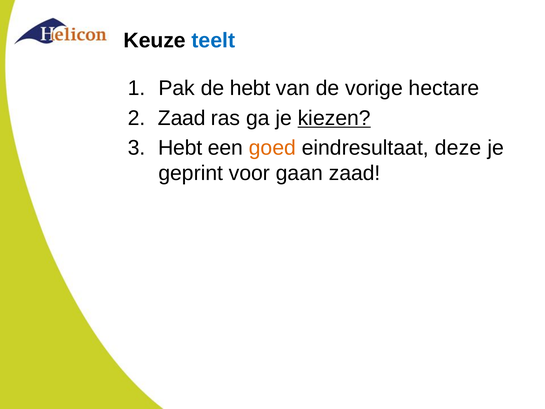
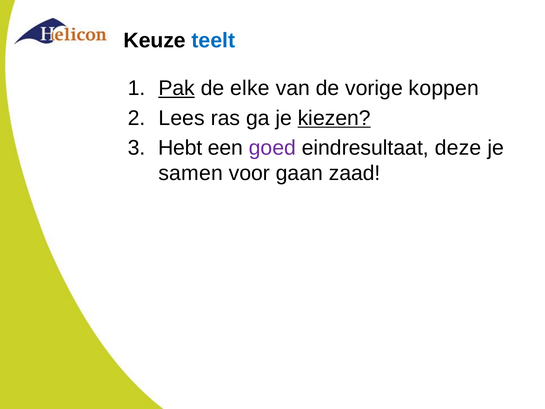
Pak underline: none -> present (177, 88)
de hebt: hebt -> elke (250, 88)
hectare: hectare -> koppen (444, 88)
Zaad: Zaad -> Lees (182, 118)
goed colour: orange -> purple (272, 148)
geprint: geprint -> samen (191, 173)
